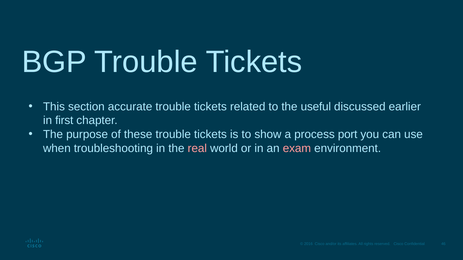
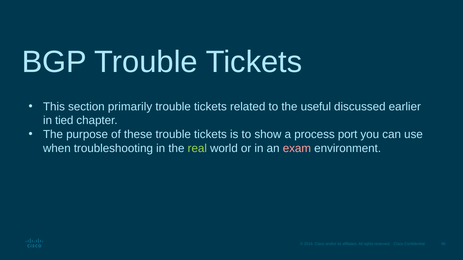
accurate: accurate -> primarily (130, 107)
first: first -> tied (64, 121)
real colour: pink -> light green (197, 148)
